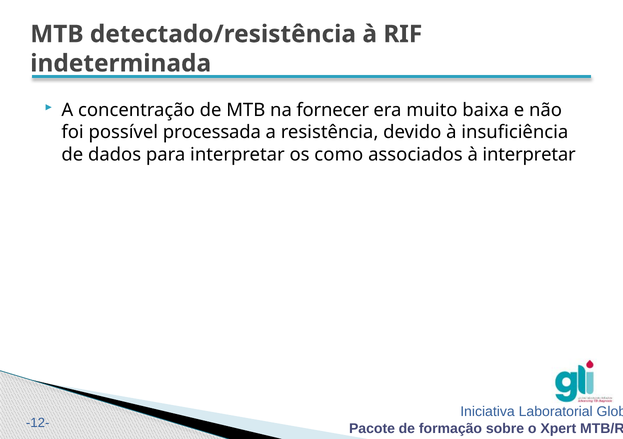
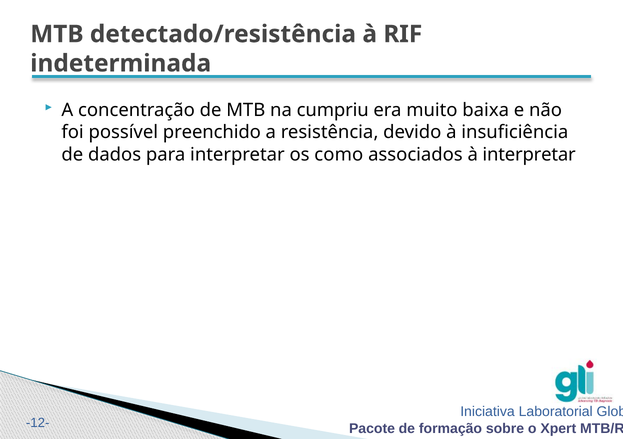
fornecer: fornecer -> cumpriu (333, 110)
processada: processada -> preenchido (212, 133)
